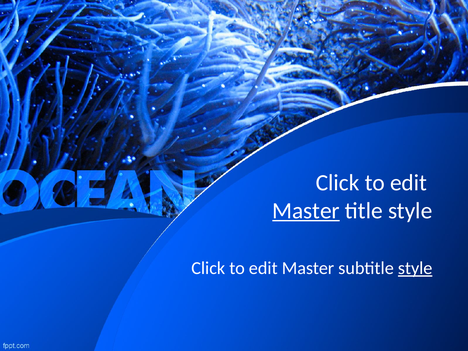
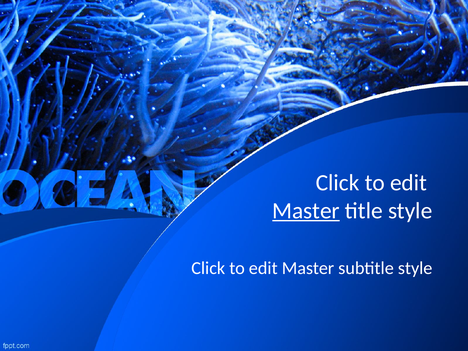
style underline: present -> none (415, 268)
